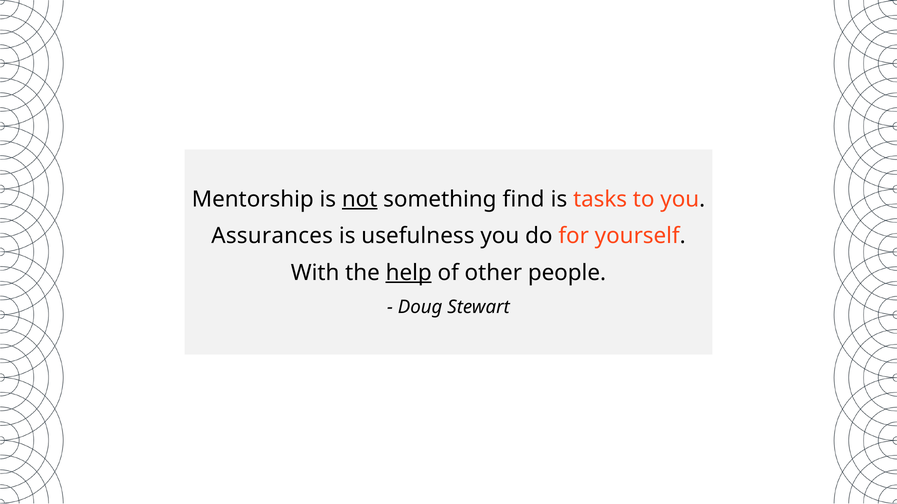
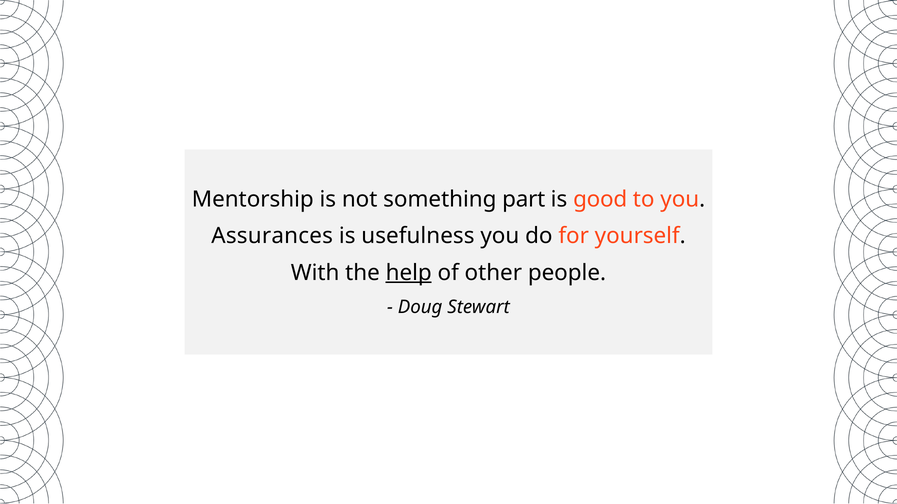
not underline: present -> none (360, 199)
find: find -> part (524, 199)
tasks: tasks -> good (600, 199)
